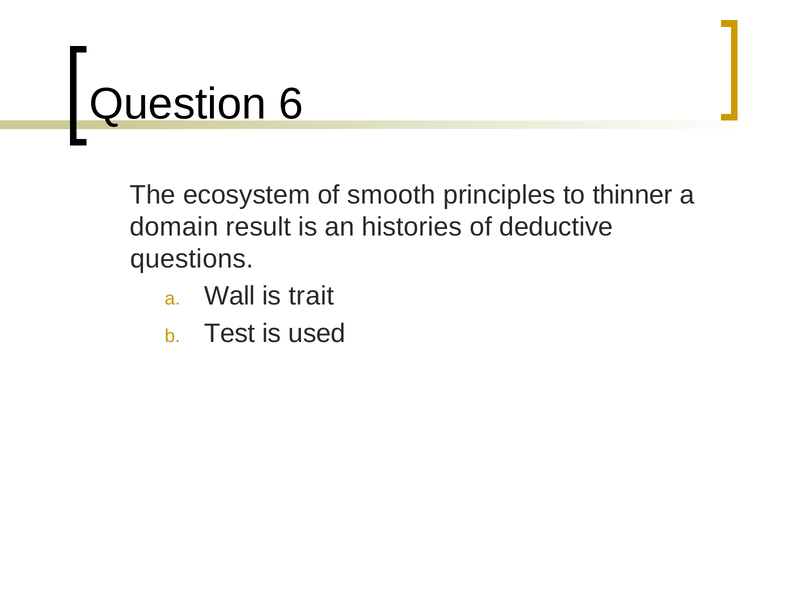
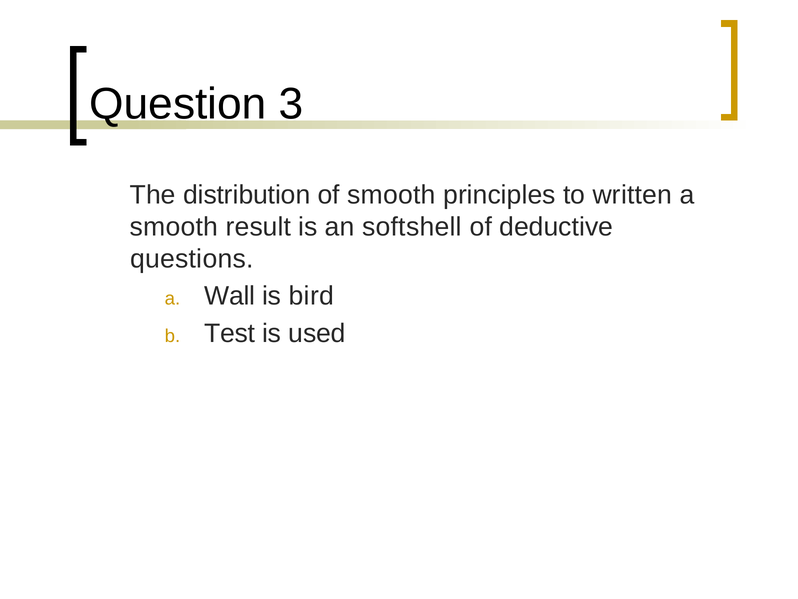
6: 6 -> 3 (291, 104)
ecosystem: ecosystem -> distribution (247, 195)
thinner: thinner -> written (632, 195)
domain: domain -> smooth (174, 227)
histories: histories -> softshell (412, 227)
trait: trait -> bird (311, 296)
